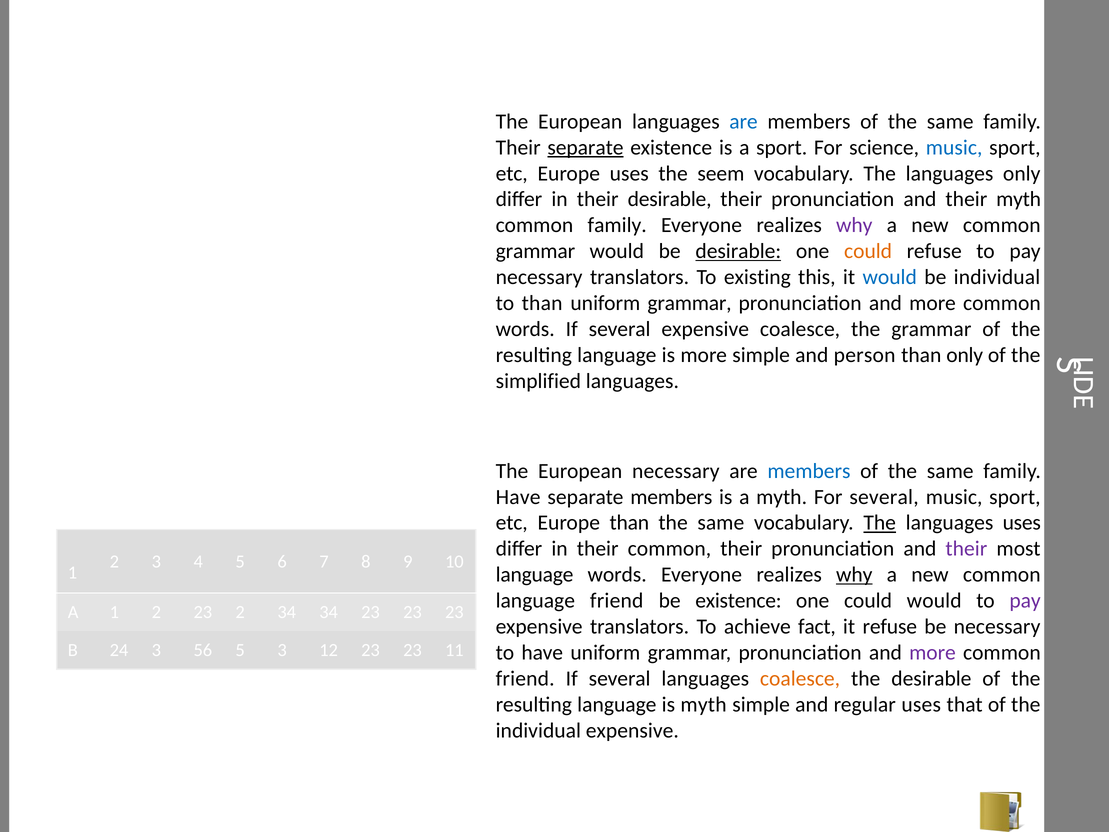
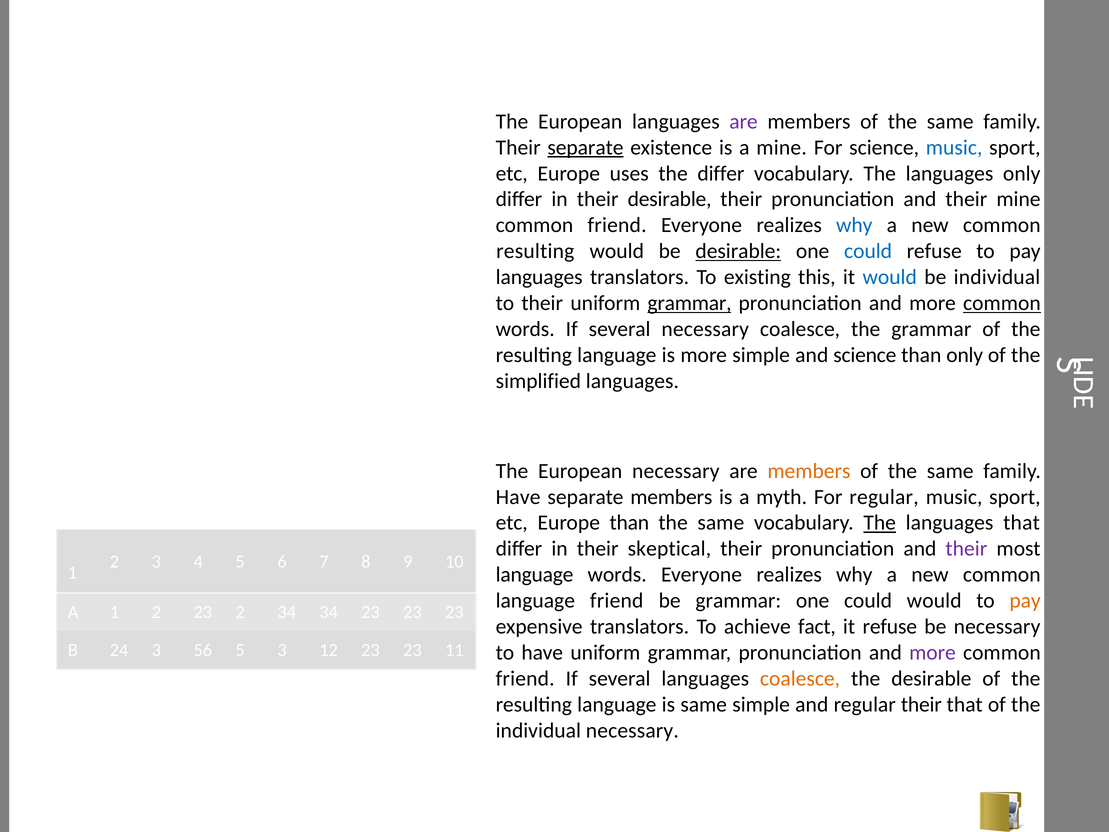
are colour: blue -> purple (744, 122)
a sport: sport -> mine (782, 147)
the seem: seem -> differ (721, 173)
their myth: myth -> mine (1018, 199)
family: family -> friend (617, 225)
why colour: purple -> blue (854, 225)
grammar: grammar -> resulting (535, 251)
could colour: orange -> blue (868, 251)
necessary: necessary -> languages (539, 277)
to than: than -> their (542, 303)
grammar underline: none -> present (690, 303)
common underline: none -> present (1002, 303)
several expensive: expensive -> necessary (705, 329)
and person: person -> science (865, 355)
members colour: blue -> orange (809, 471)
For several: several -> regular (884, 497)
languages uses: uses -> that (1022, 523)
their common: common -> skeptical (669, 549)
why underline: present -> none (854, 575)
be existence: existence -> grammar (738, 601)
pay colour: purple -> orange (1025, 601)
is myth: myth -> same (704, 704)
regular uses: uses -> their (921, 704)
individual expensive: expensive -> necessary (632, 730)
